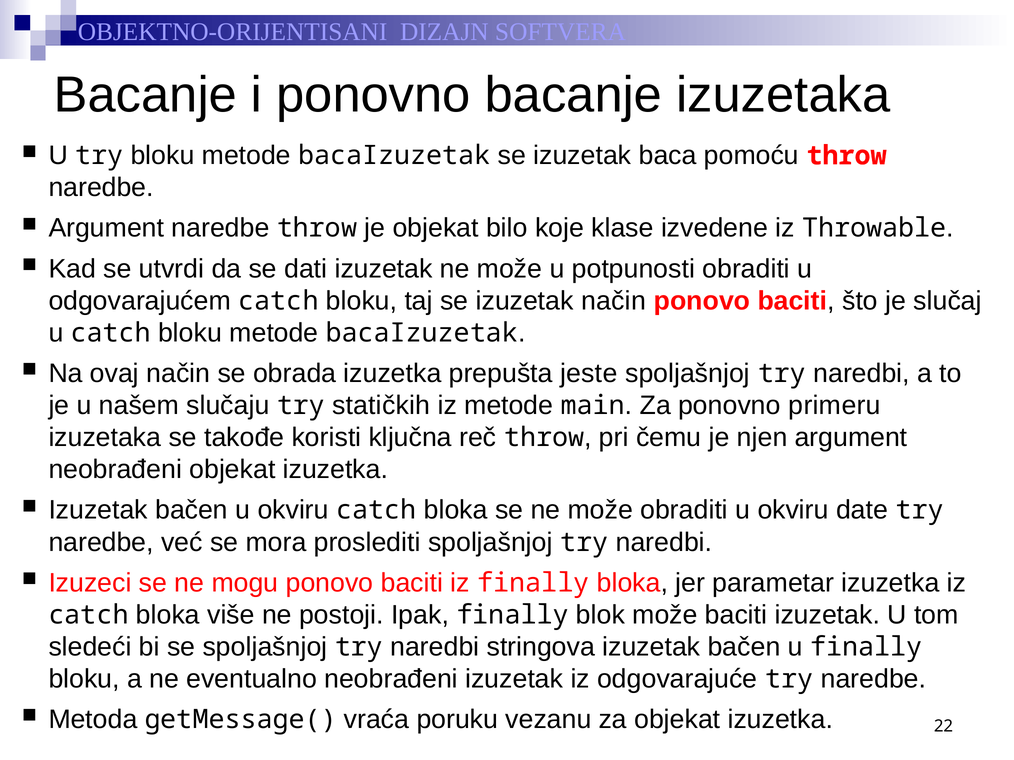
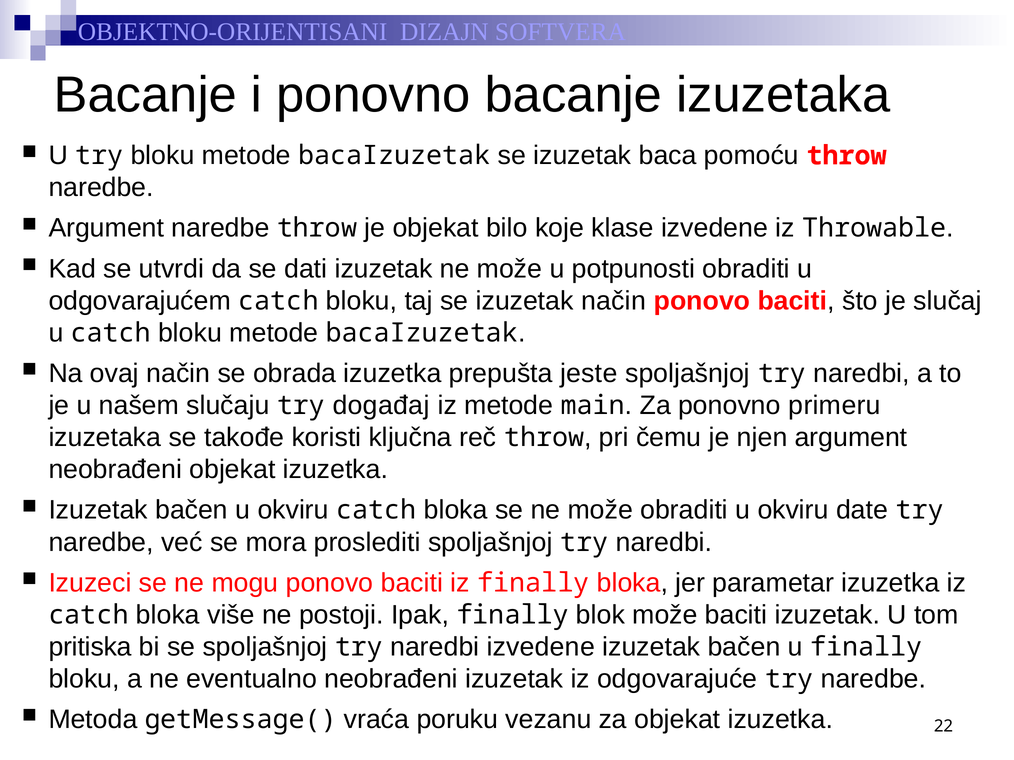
statičkih: statičkih -> događaj (381, 406)
sledeći: sledeći -> pritiska (90, 647)
naredbi stringova: stringova -> izvedene (541, 647)
